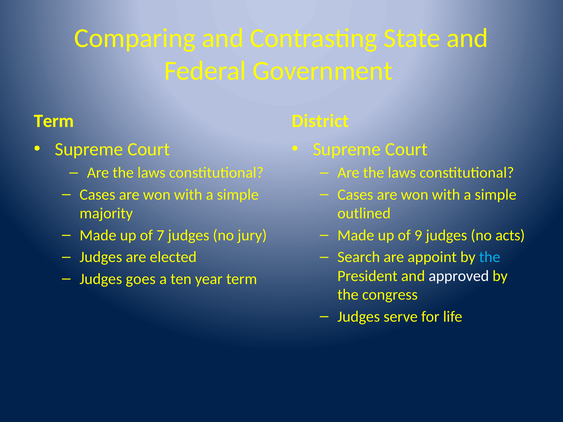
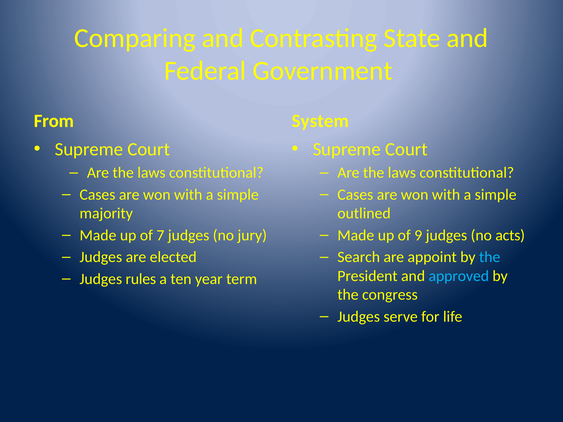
Term: Term -> From (54, 121)
District: District -> System (320, 121)
approved colour: white -> light blue (459, 276)
goes: goes -> rules (141, 279)
